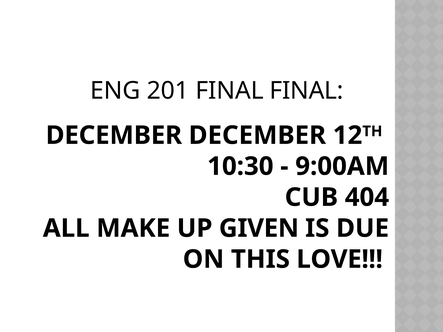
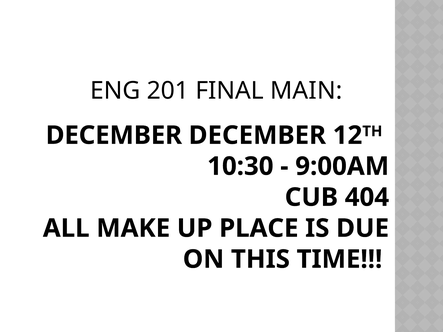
FINAL FINAL: FINAL -> MAIN (306, 91)
GIVEN: GIVEN -> PLACE (259, 228)
LOVE: LOVE -> TIME (339, 259)
